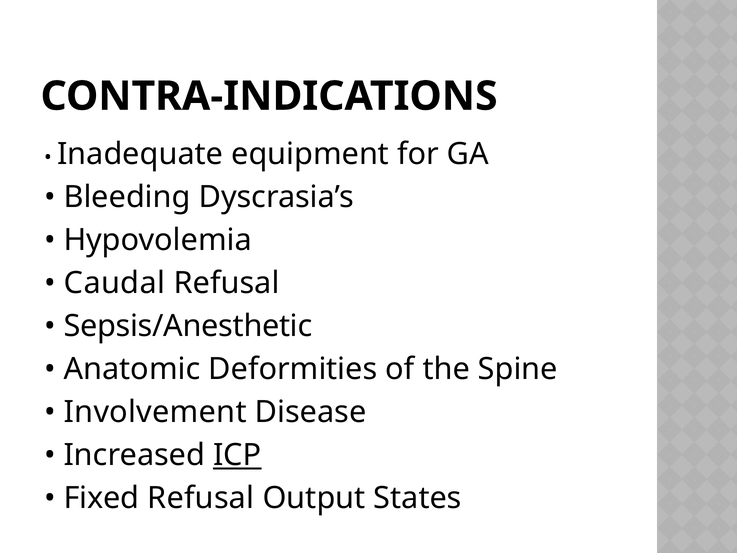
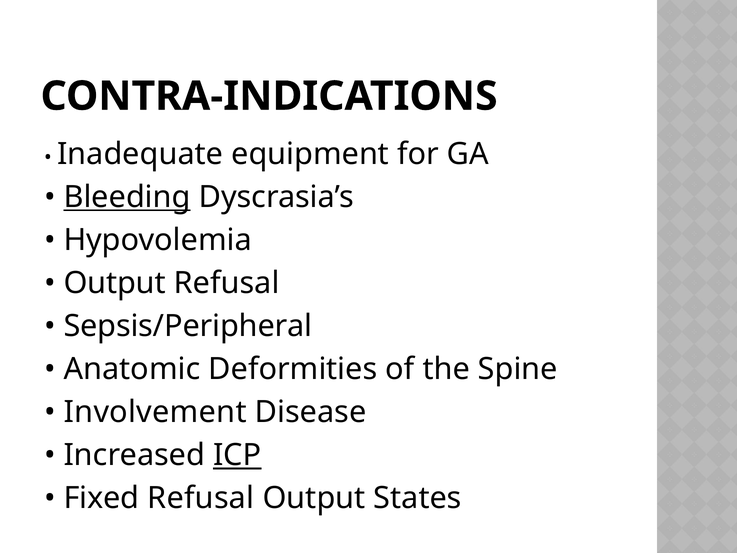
Bleeding underline: none -> present (127, 197)
Caudal: Caudal -> Output (115, 283)
Sepsis/Anesthetic: Sepsis/Anesthetic -> Sepsis/Peripheral (188, 326)
